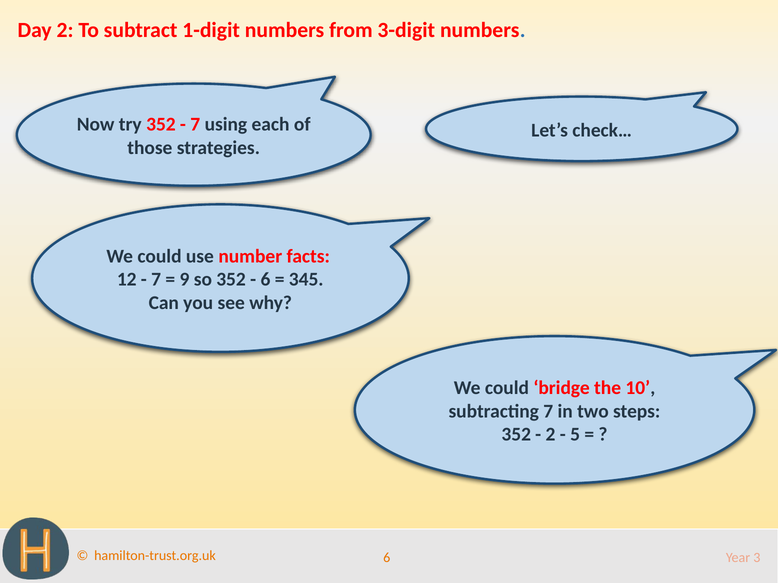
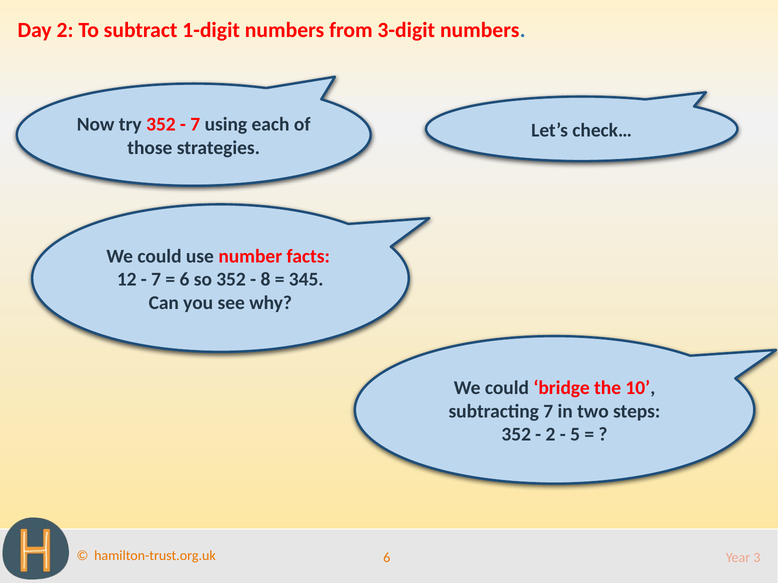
9: 9 -> 6 (184, 280)
6: 6 -> 8 (265, 280)
